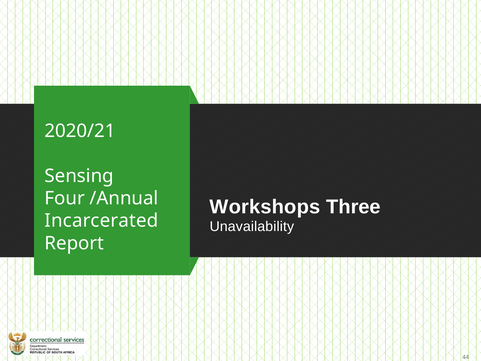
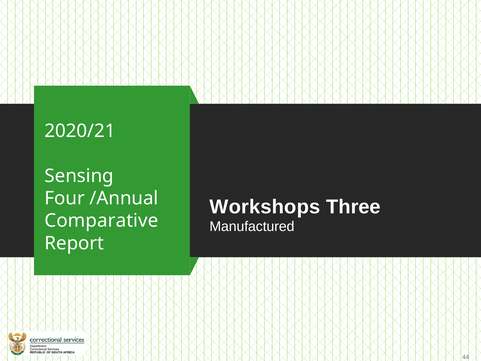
Incarcerated: Incarcerated -> Comparative (101, 221)
Unavailability: Unavailability -> Manufactured (252, 227)
